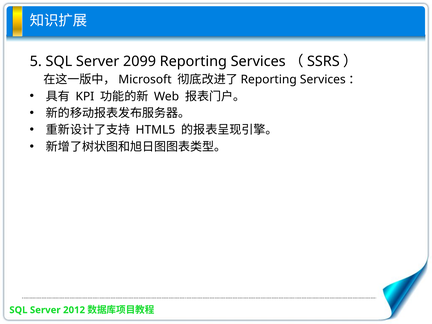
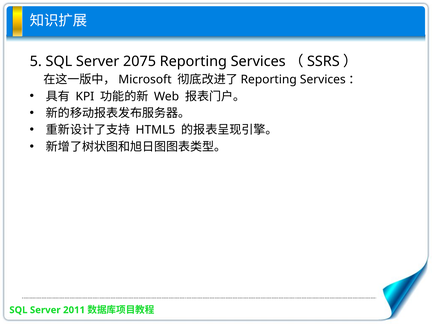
2099: 2099 -> 2075 (140, 62)
2012: 2012 -> 2011 (74, 310)
